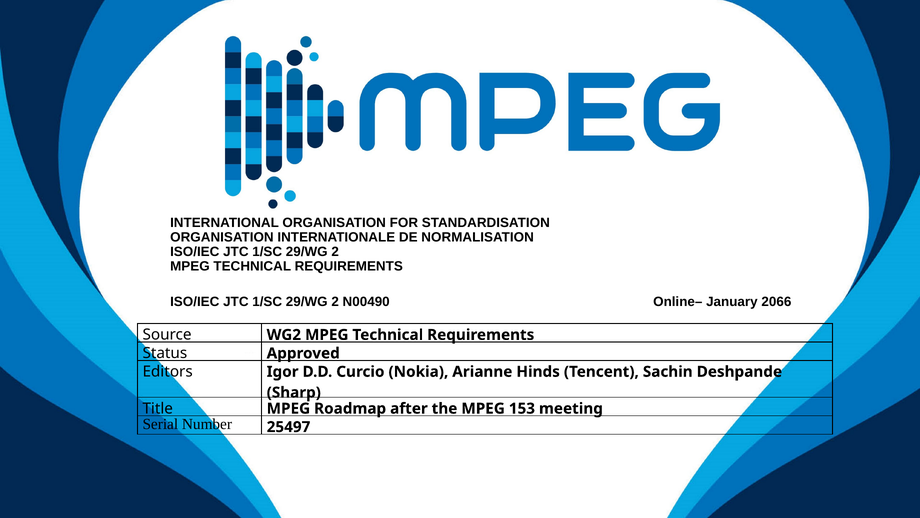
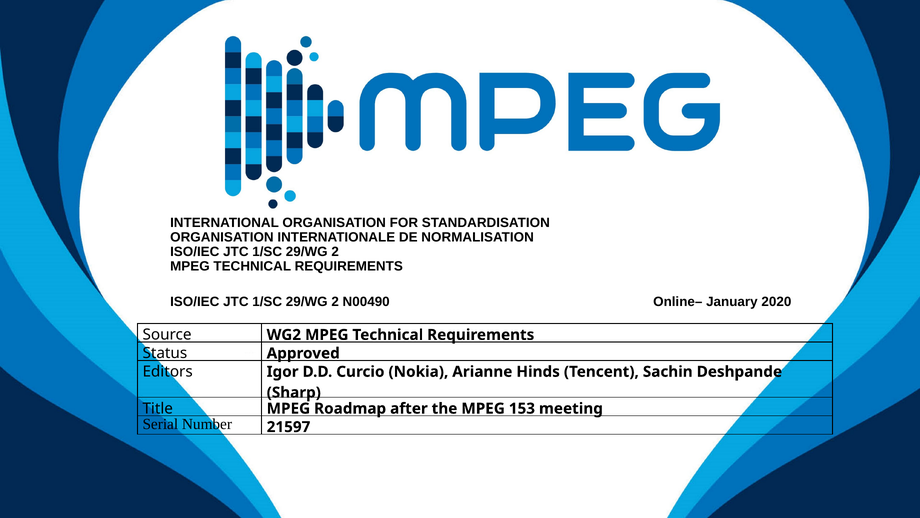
2066: 2066 -> 2020 (776, 302)
25497: 25497 -> 21597 (289, 427)
